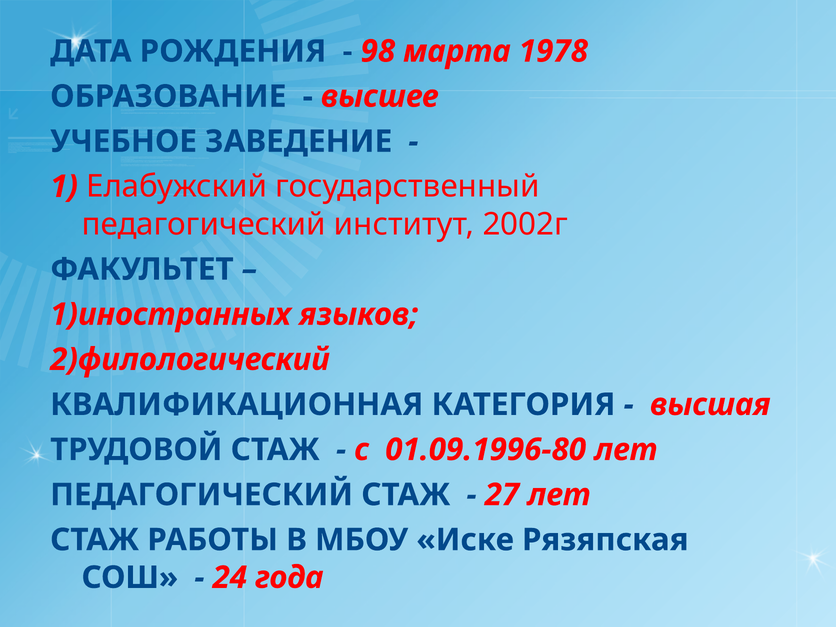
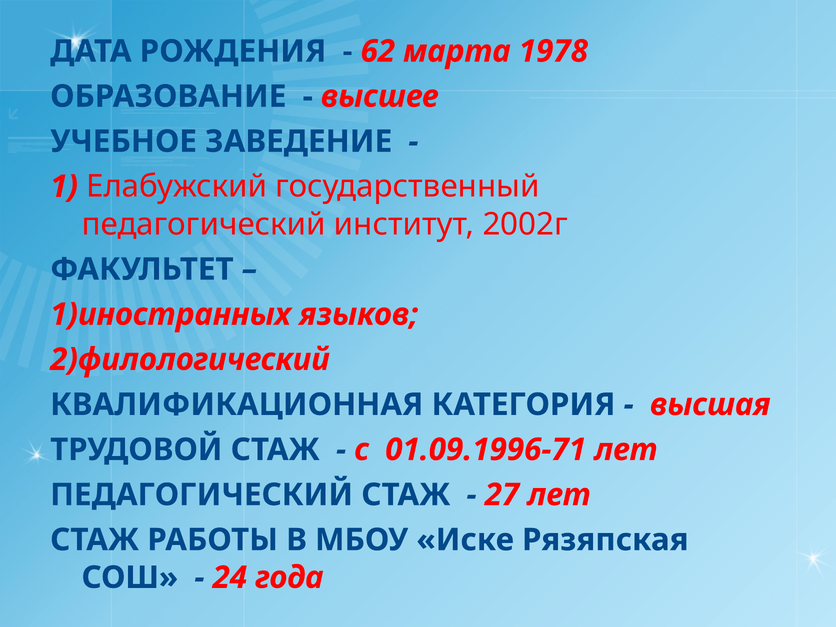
98: 98 -> 62 (378, 51)
01.09.1996-80: 01.09.1996-80 -> 01.09.1996-71 (486, 450)
